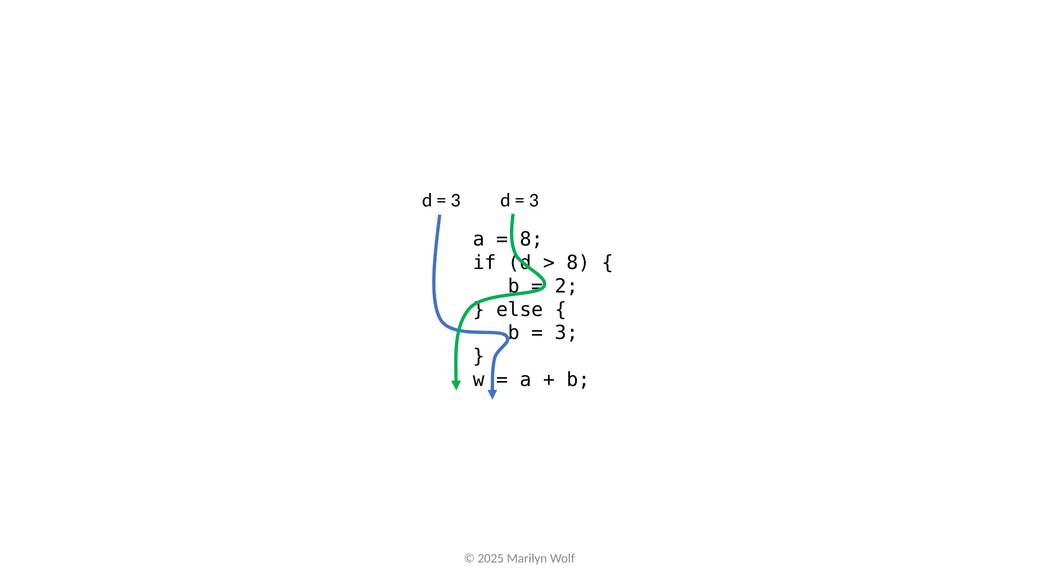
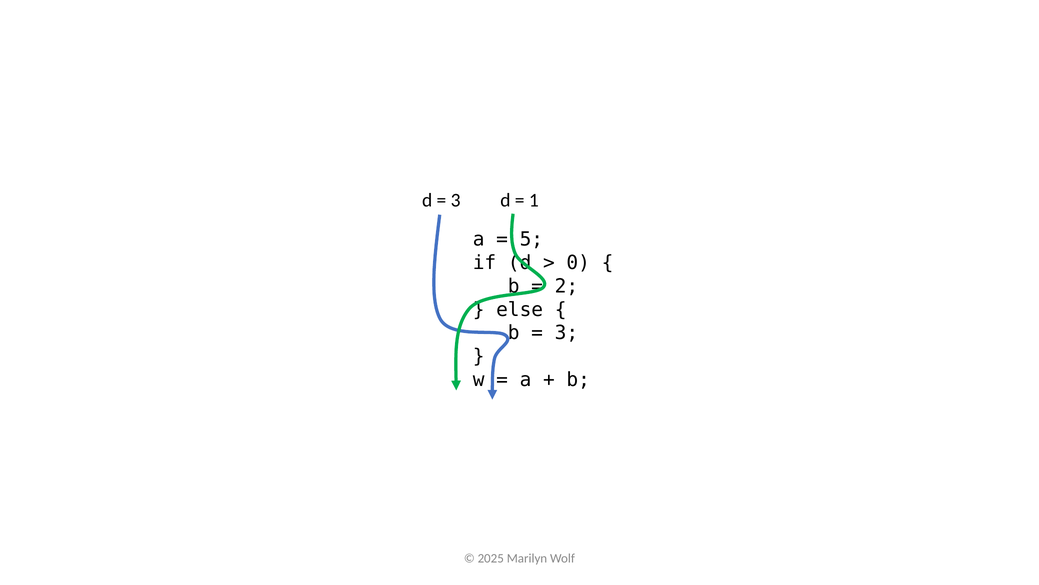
3: 3 -> 1 (534, 200)
8: 8 -> 5 (531, 239)
8: 8 -> 0 (578, 263)
